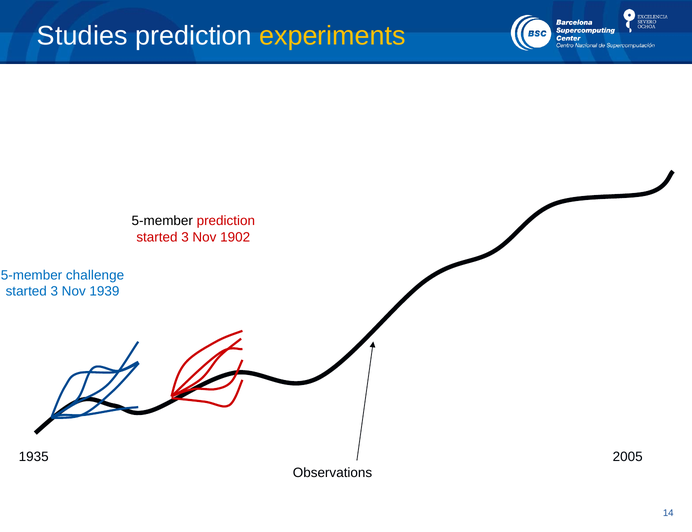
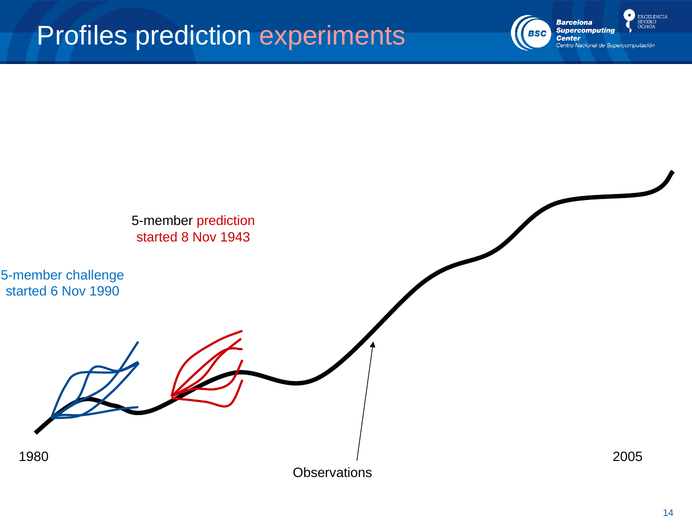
Studies: Studies -> Profiles (82, 36)
experiments colour: yellow -> pink (332, 36)
3: 3 -> 8 (185, 237)
1902: 1902 -> 1943 (235, 237)
3: 3 -> 6 (54, 291)
1939: 1939 -> 1990 (104, 291)
1935: 1935 -> 1980 (34, 456)
